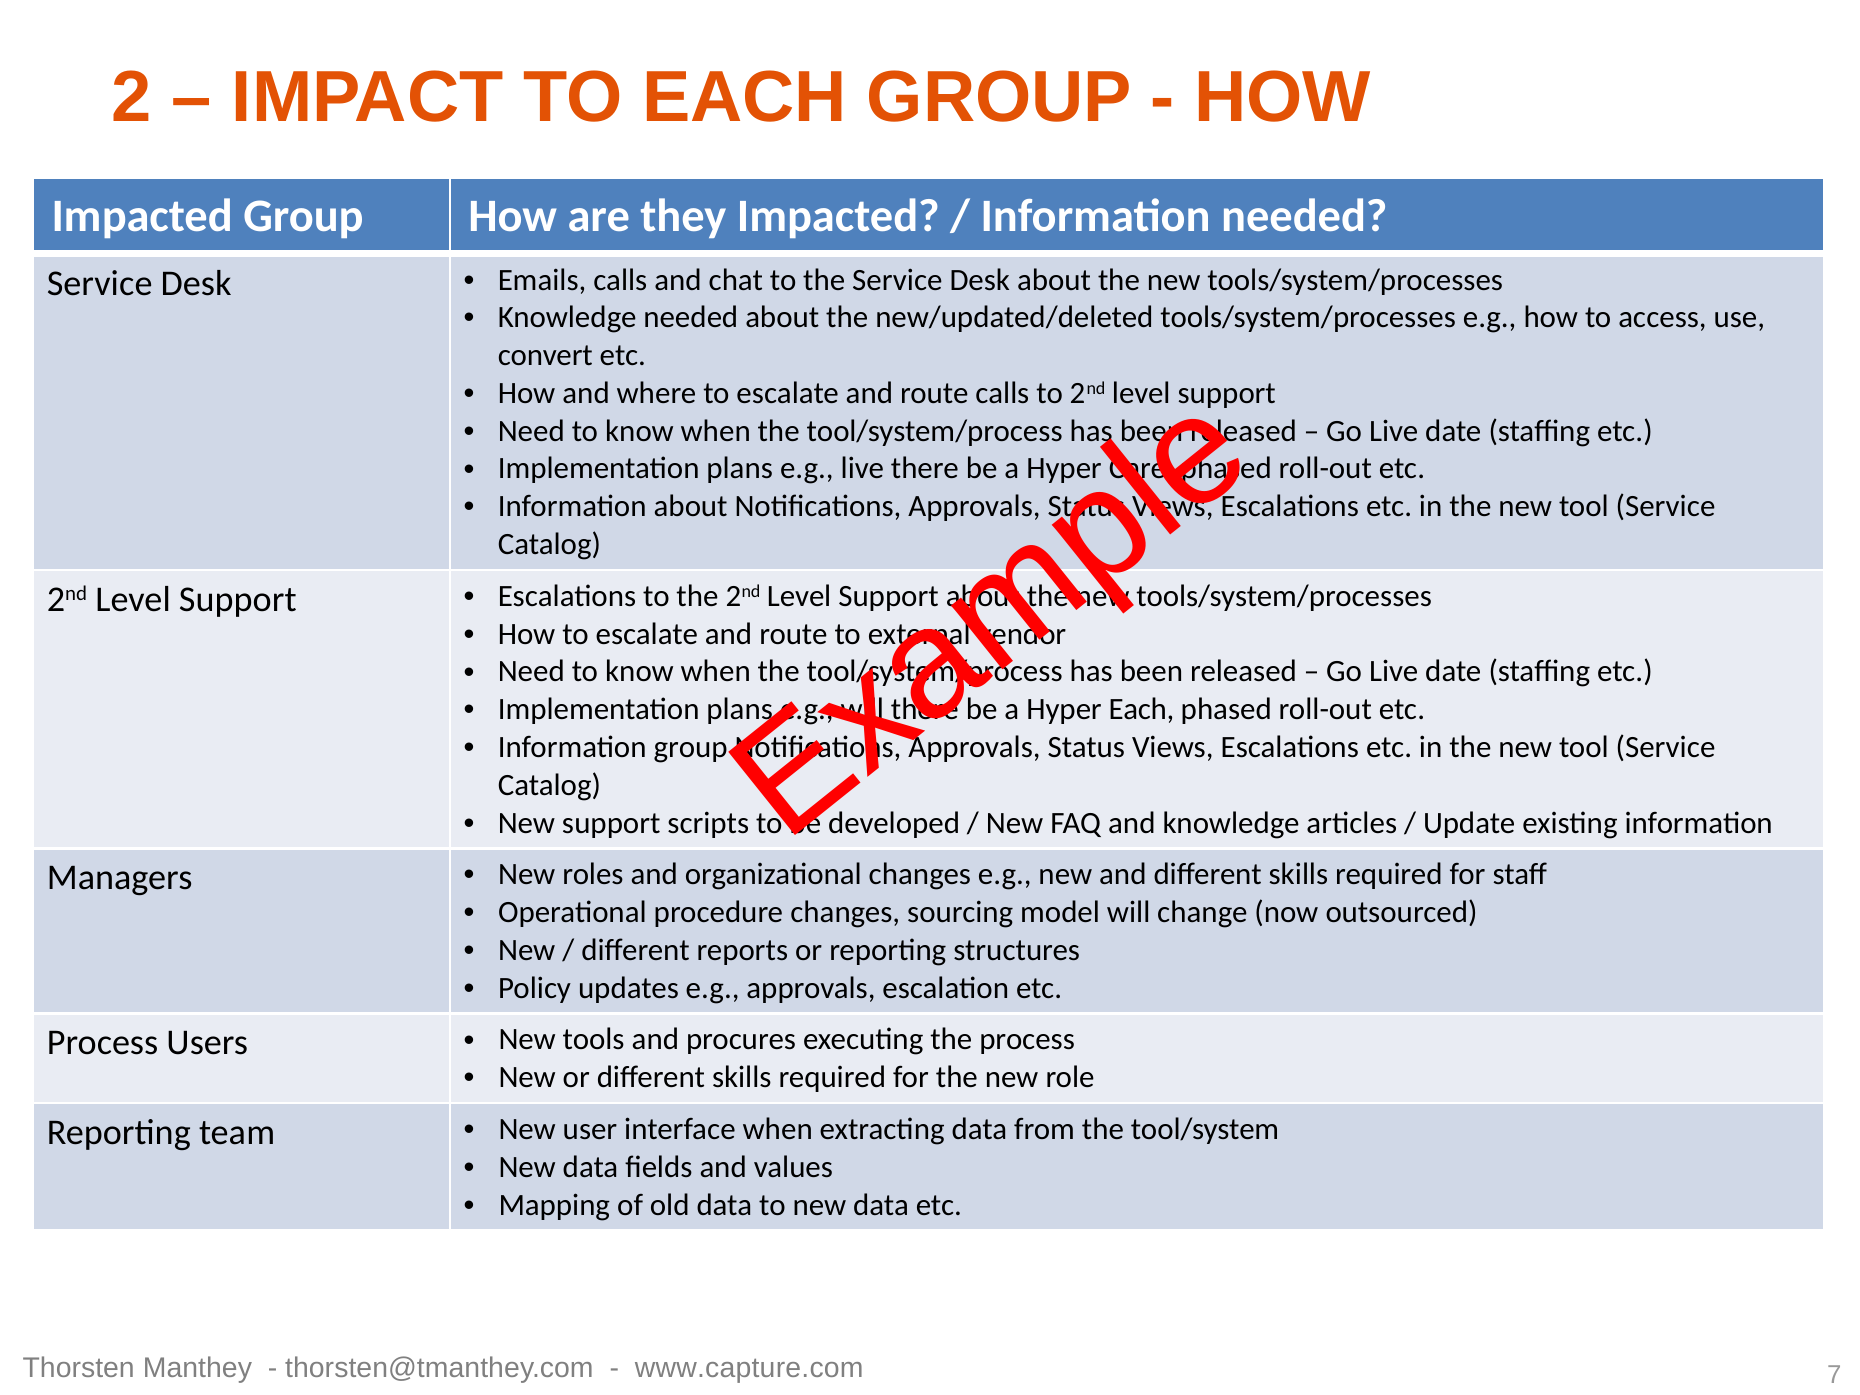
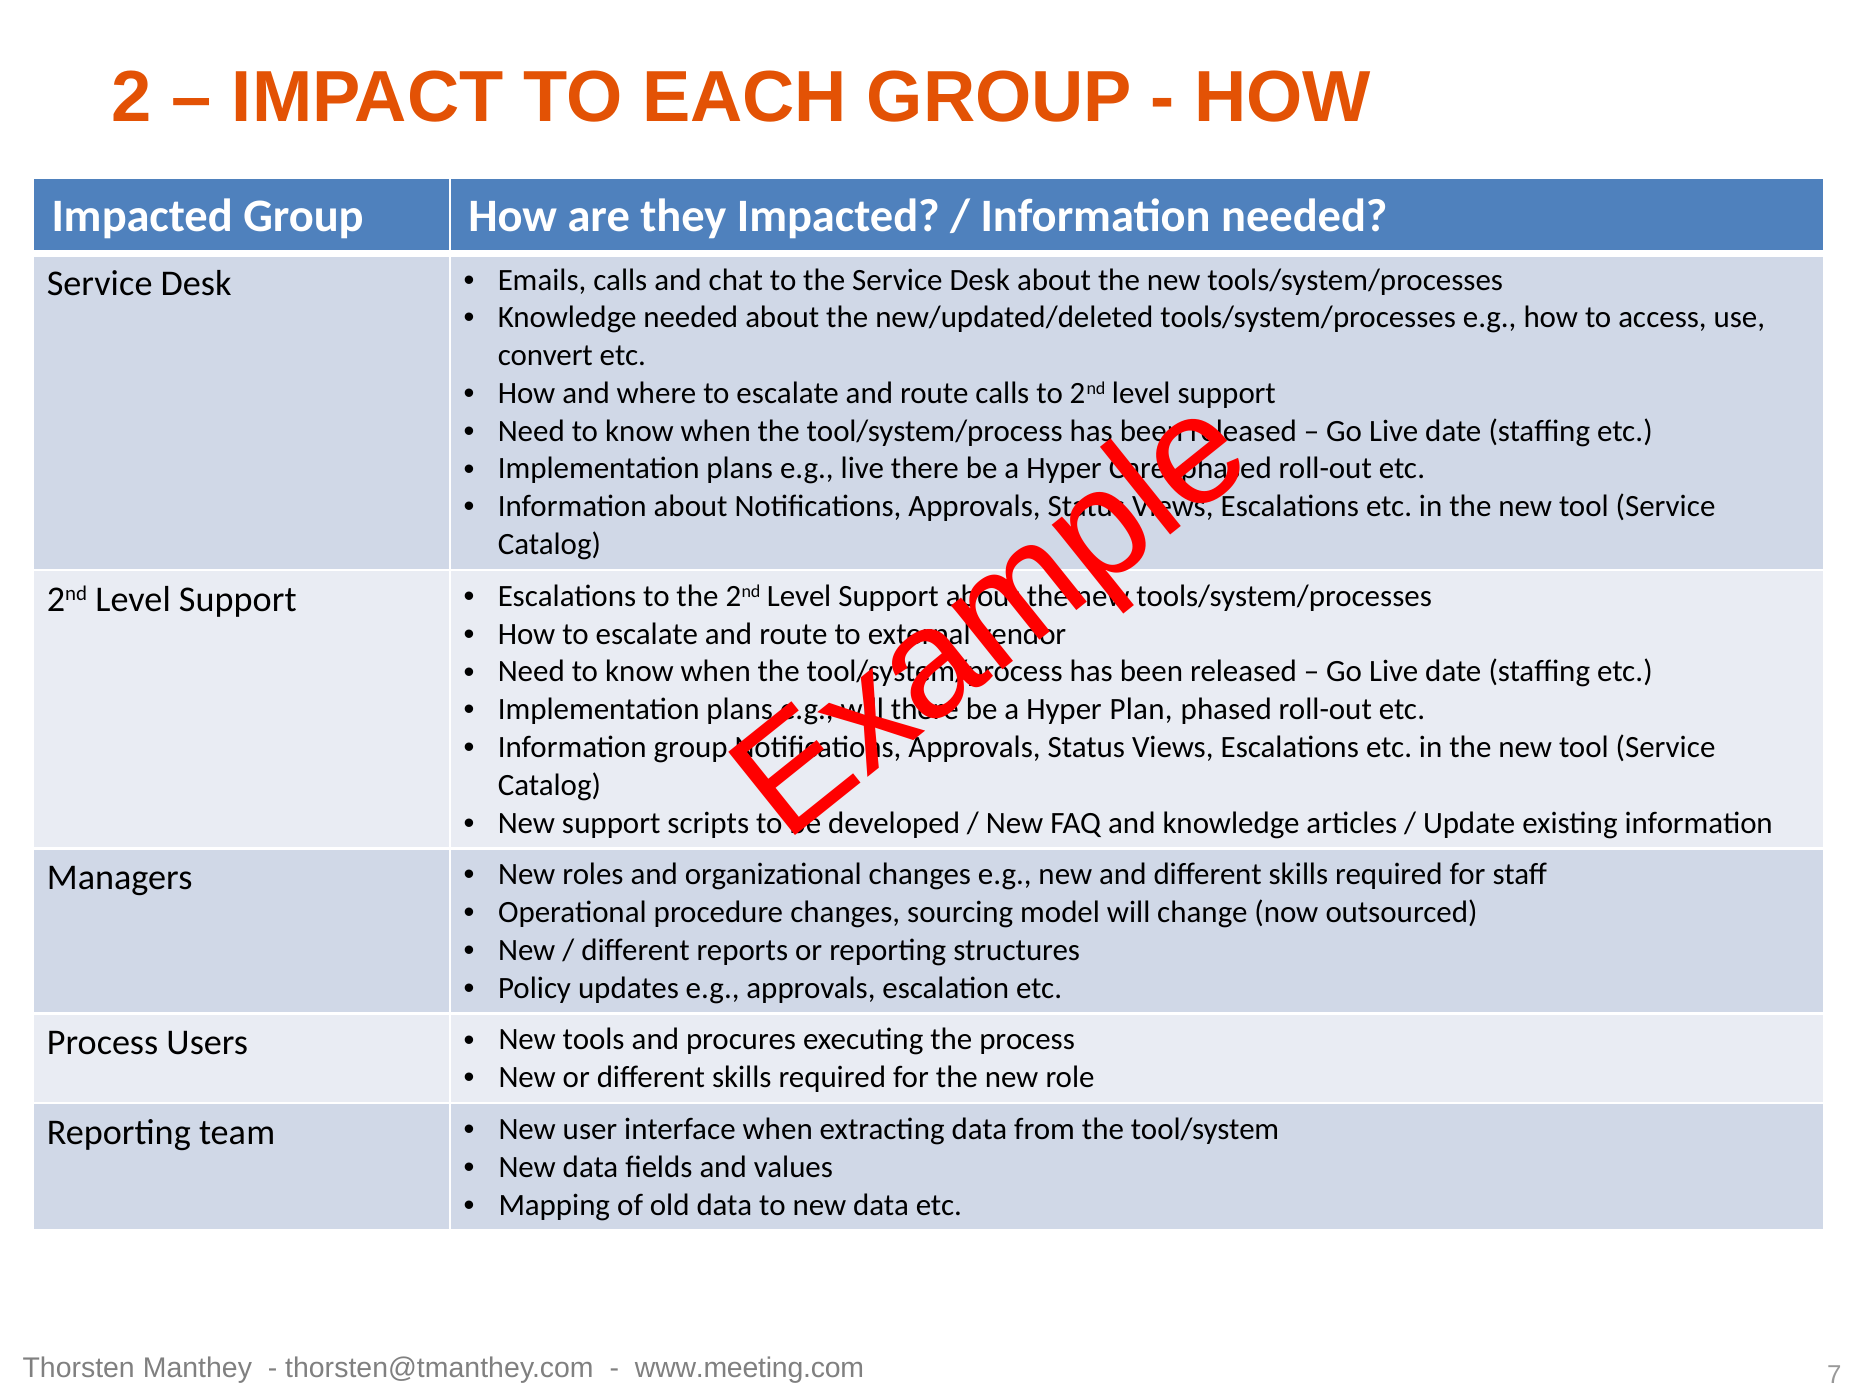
Hyper Each: Each -> Plan (1141, 709)
www.capture.com: www.capture.com -> www.meeting.com (749, 1368)
